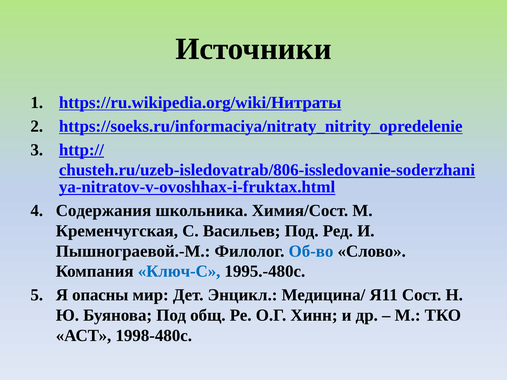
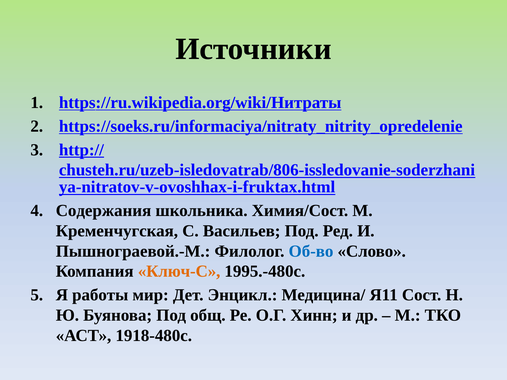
Ключ-С colour: blue -> orange (179, 272)
опасны: опасны -> работы (100, 295)
1998-480с: 1998-480с -> 1918-480с (154, 336)
